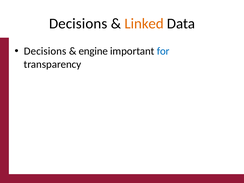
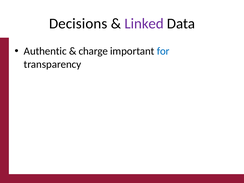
Linked colour: orange -> purple (144, 24)
Decisions: Decisions -> Authentic (45, 51)
engine: engine -> charge (93, 51)
